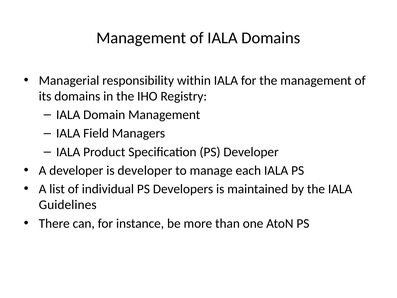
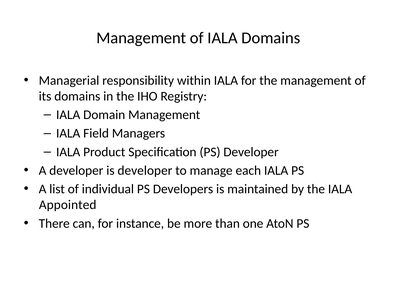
Guidelines: Guidelines -> Appointed (68, 205)
